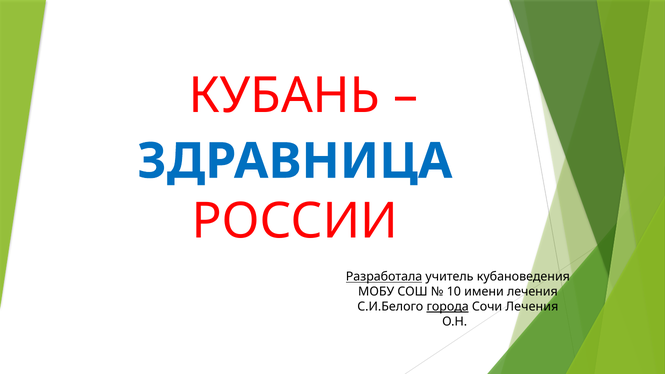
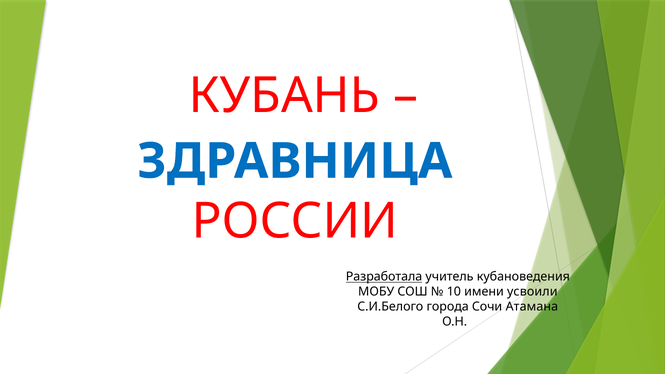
имени лечения: лечения -> усвоили (532, 292)
города underline: present -> none (448, 307)
Сочи Лечения: Лечения -> Атамана (532, 307)
